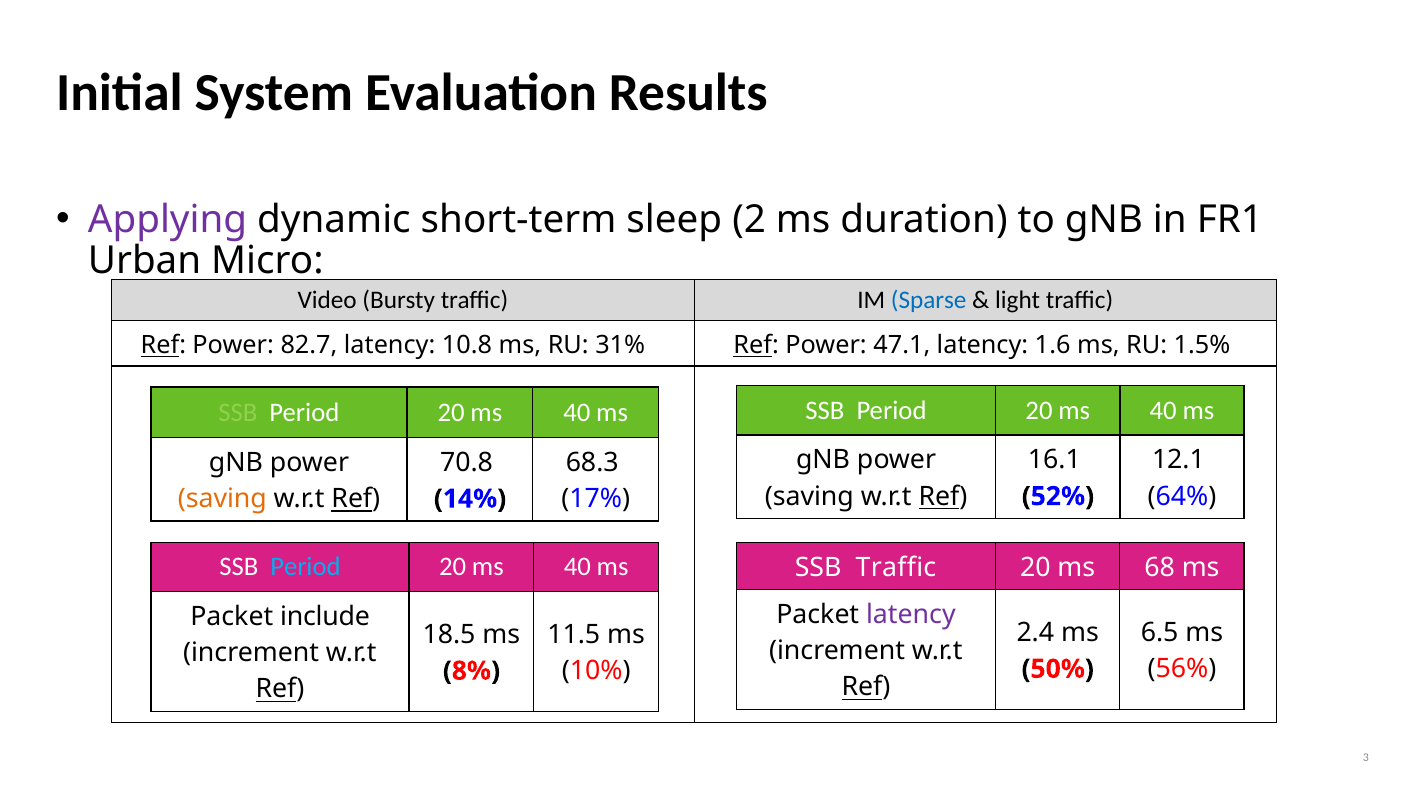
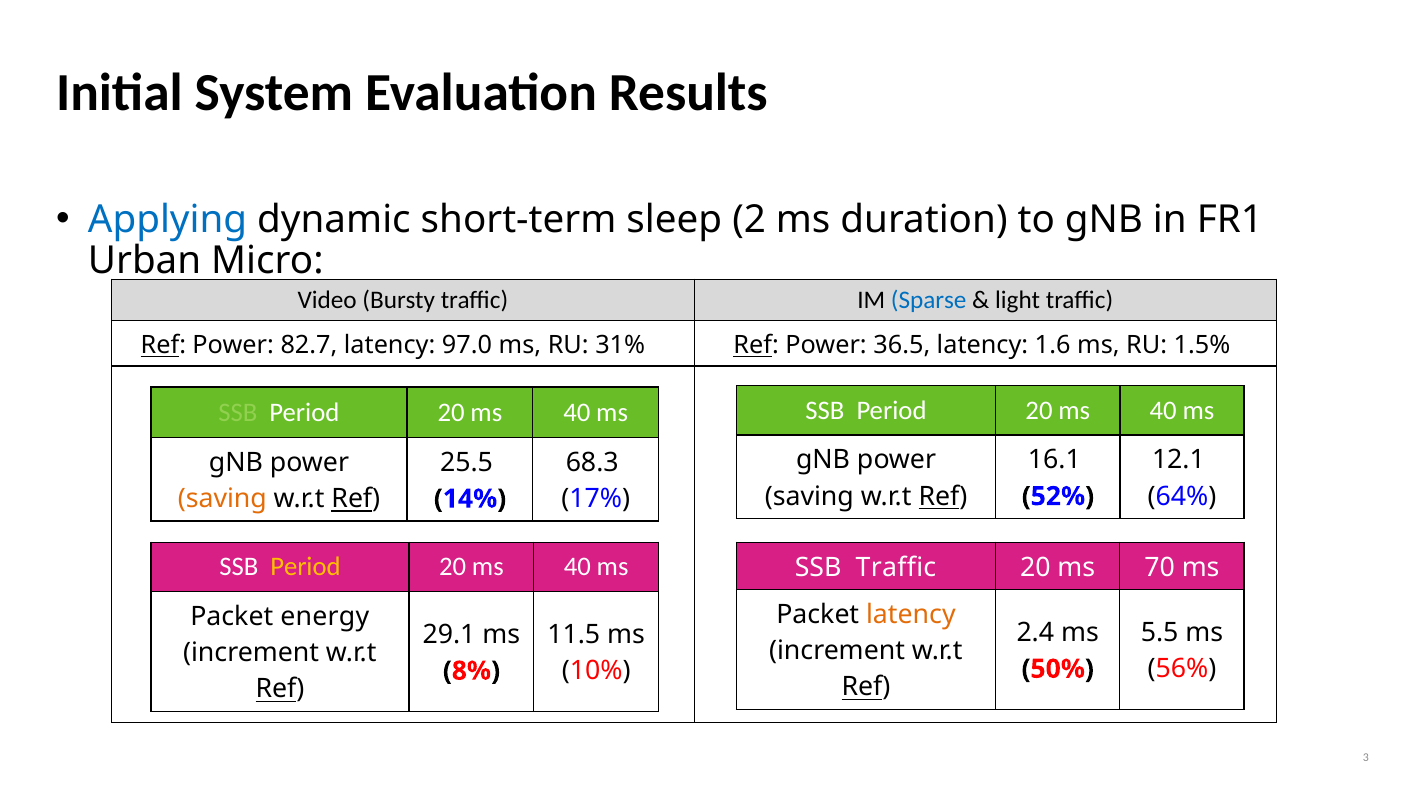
Applying colour: purple -> blue (168, 219)
10.8: 10.8 -> 97.0 (467, 345)
47.1: 47.1 -> 36.5 (902, 345)
70.8: 70.8 -> 25.5 (467, 462)
Period colour: light blue -> yellow (305, 567)
68: 68 -> 70 (1160, 567)
latency colour: purple -> orange (911, 614)
include: include -> energy (325, 616)
6.5: 6.5 -> 5.5 (1160, 632)
18.5: 18.5 -> 29.1 (449, 634)
